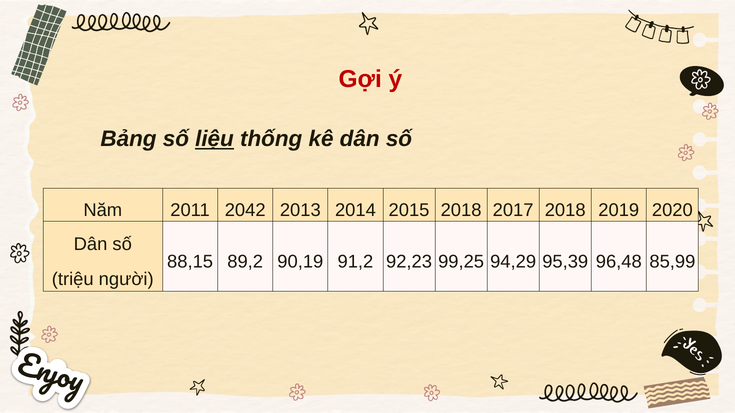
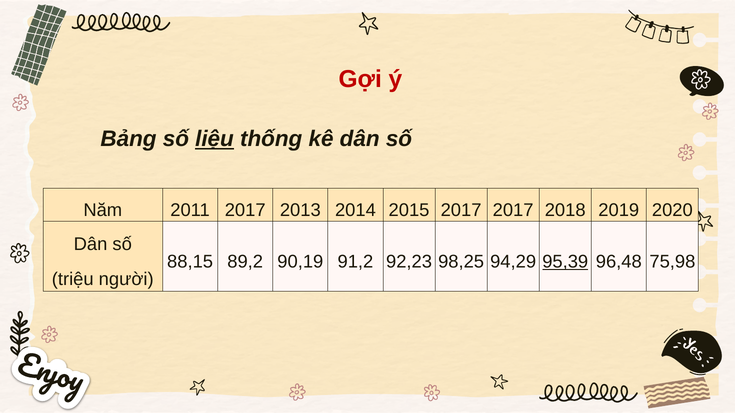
2011 2042: 2042 -> 2017 (245, 210)
2015 2018: 2018 -> 2017 (461, 210)
99,25: 99,25 -> 98,25 (461, 262)
95,39 underline: none -> present (565, 262)
85,99: 85,99 -> 75,98 (672, 262)
